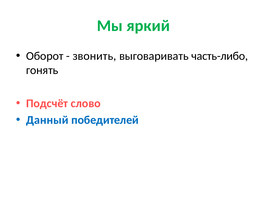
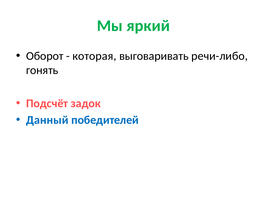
звонить: звонить -> которая (94, 56)
часть-либо: часть-либо -> речи-либо (220, 56)
слово: слово -> задок (86, 103)
